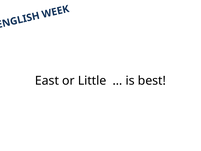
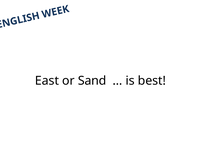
Little: Little -> Sand (92, 81)
